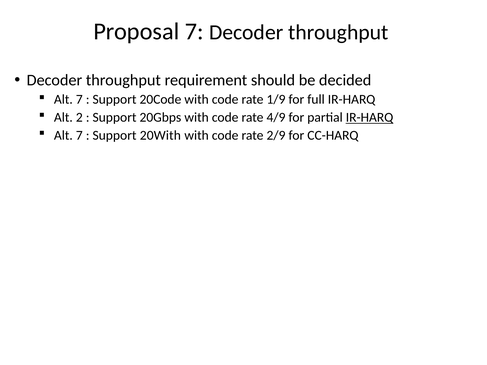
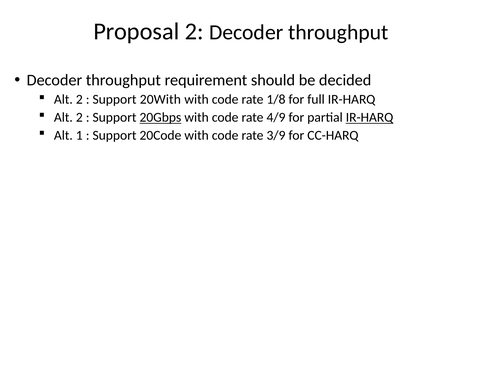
Proposal 7: 7 -> 2 (194, 31)
7: 7 -> 2 (79, 100)
20Code: 20Code -> 20With (160, 100)
1/9: 1/9 -> 1/8 (276, 100)
20Gbps underline: none -> present (160, 118)
7: 7 -> 1 (79, 136)
20With: 20With -> 20Code (160, 136)
2/9: 2/9 -> 3/9 (276, 136)
